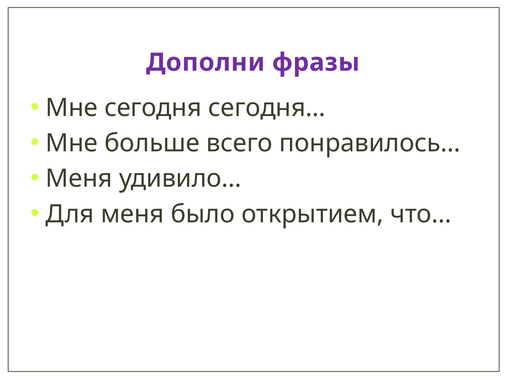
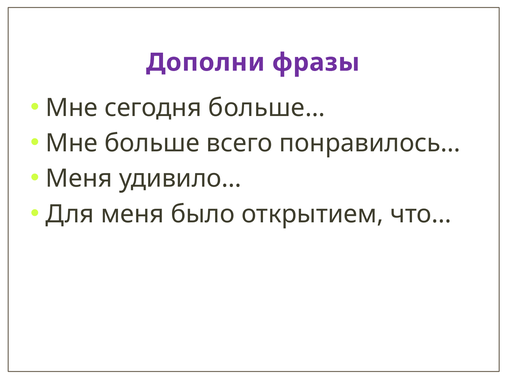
сегодня…: сегодня… -> больше… (267, 108)
